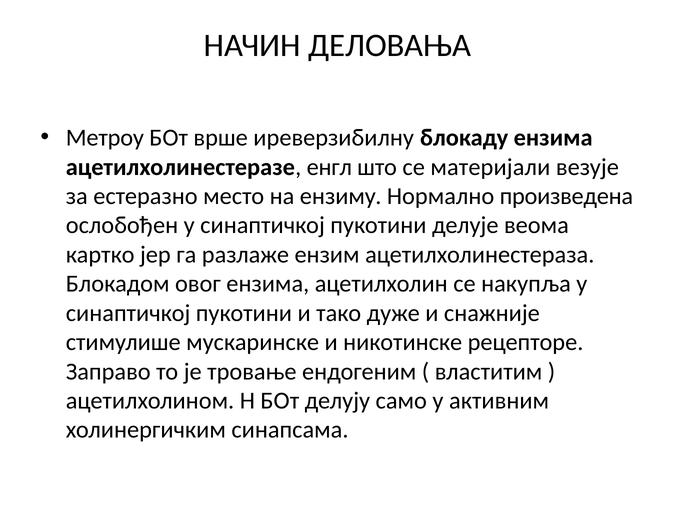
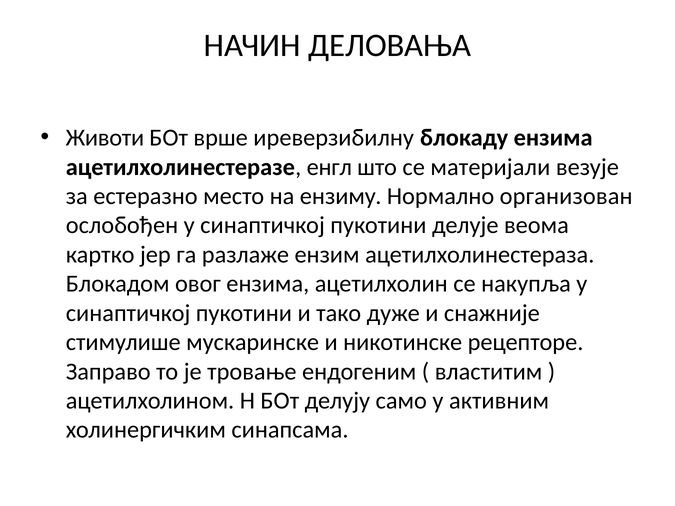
Метроу: Метроу -> Животи (105, 138)
произведена: произведена -> организован (566, 196)
